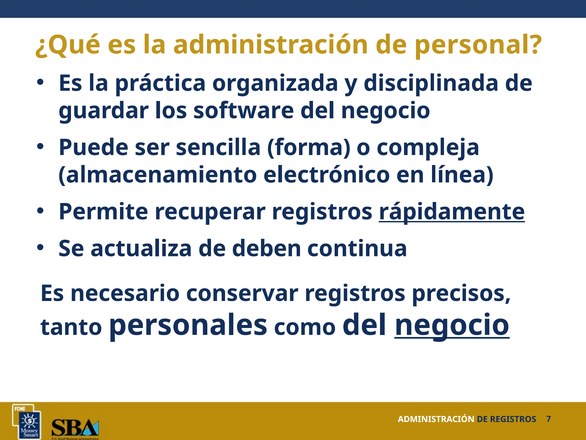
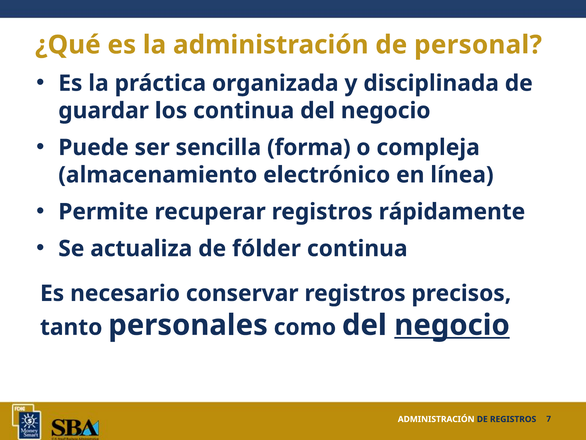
los software: software -> continua (244, 111)
rápidamente underline: present -> none (452, 212)
deben: deben -> fólder (267, 248)
